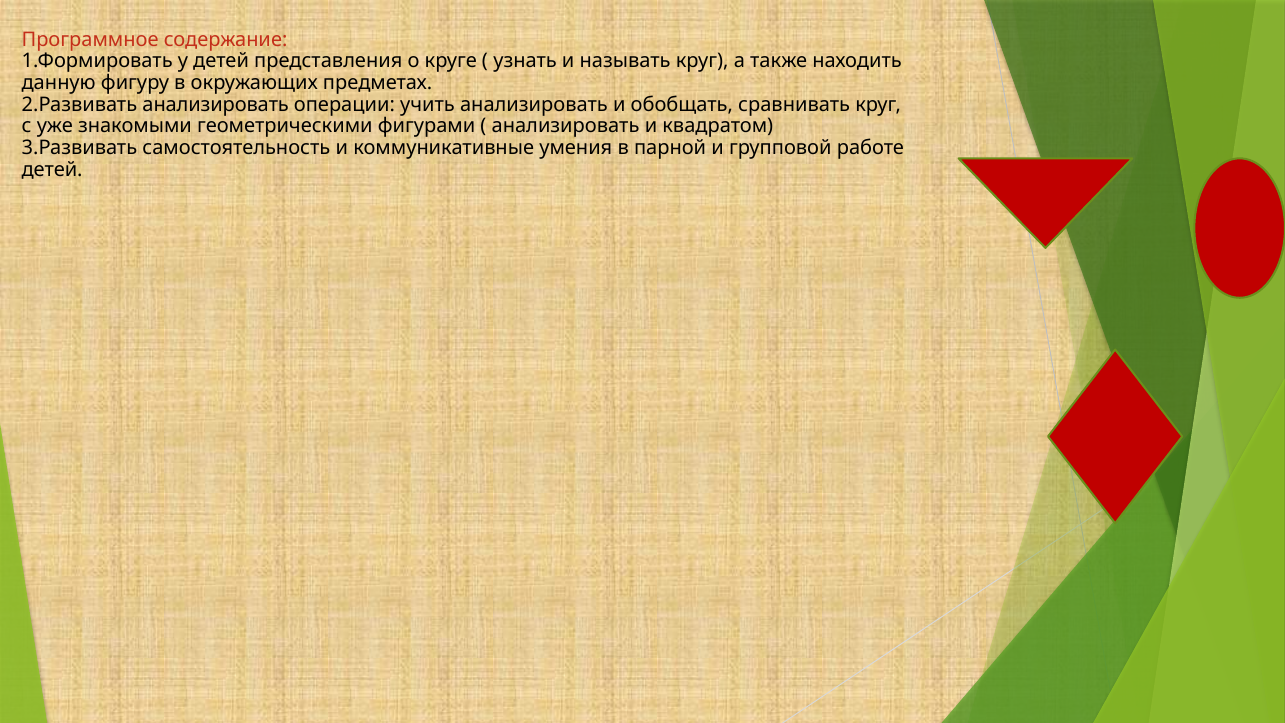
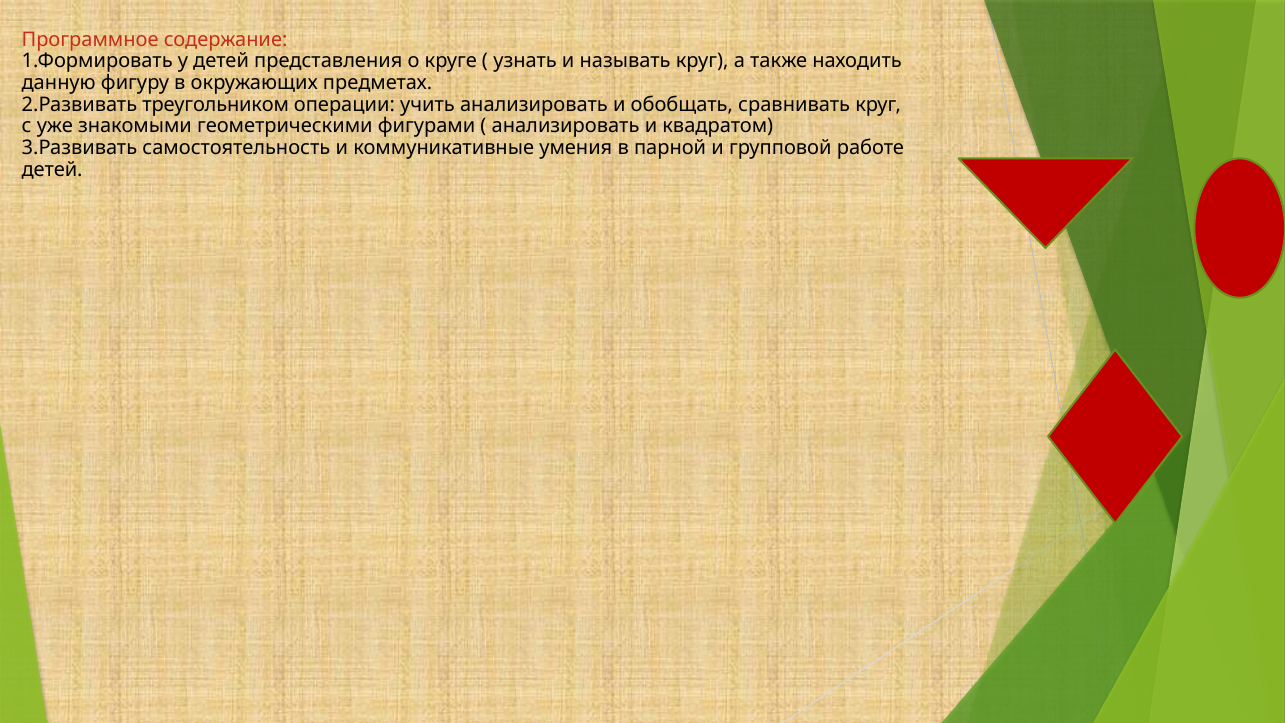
2.Развивать анализировать: анализировать -> треугольником (216, 105)
